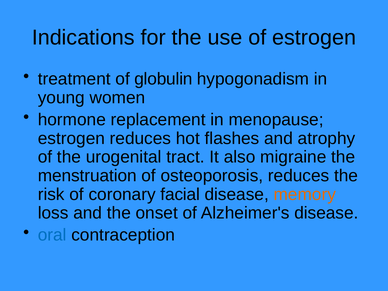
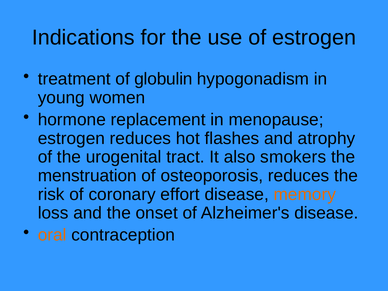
migraine: migraine -> smokers (293, 157)
facial: facial -> effort (180, 194)
oral colour: blue -> orange (52, 235)
